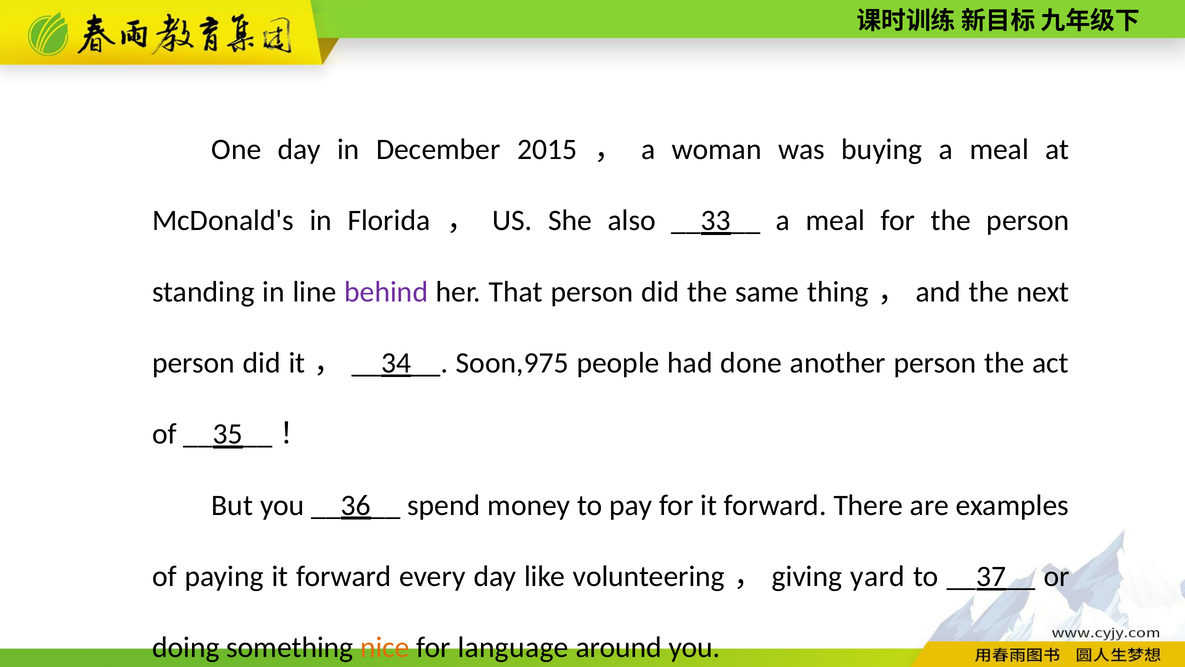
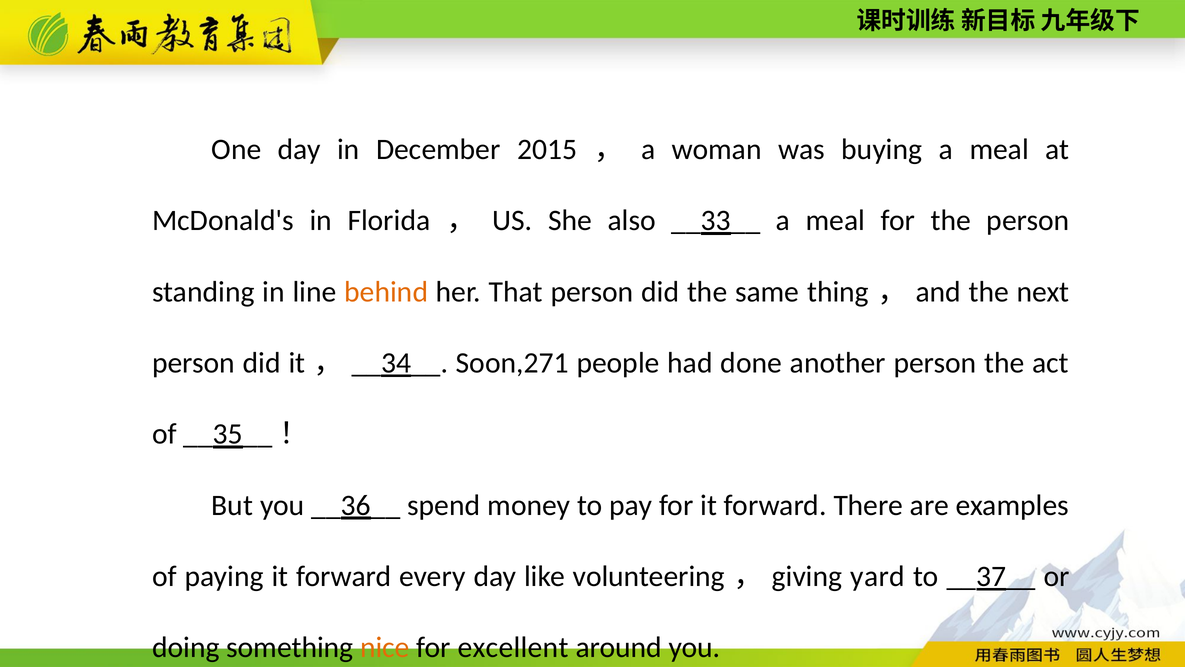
behind colour: purple -> orange (386, 292)
Soon,975: Soon,975 -> Soon,271 (512, 363)
language: language -> excellent (513, 647)
